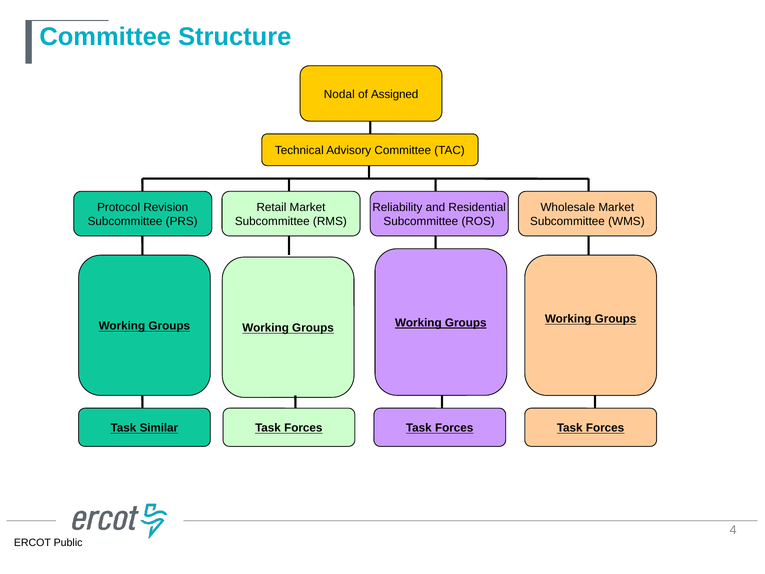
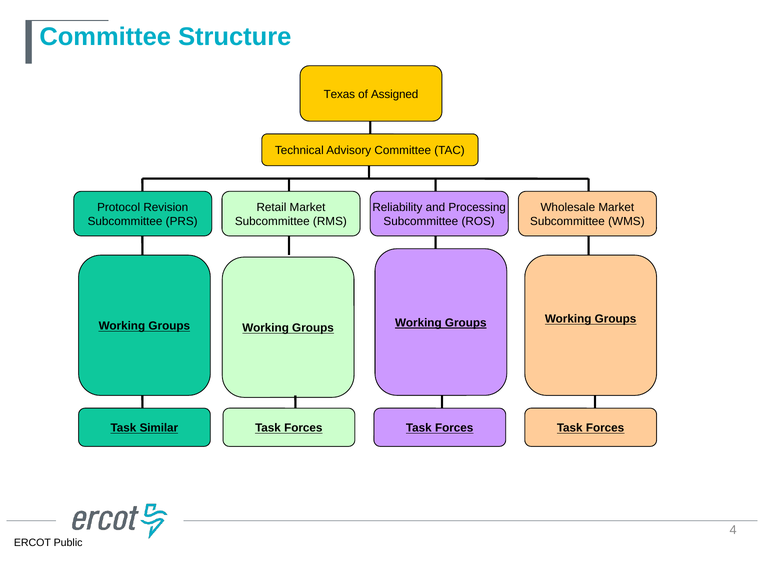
Nodal: Nodal -> Texas (339, 94)
Residential: Residential -> Processing (477, 207)
